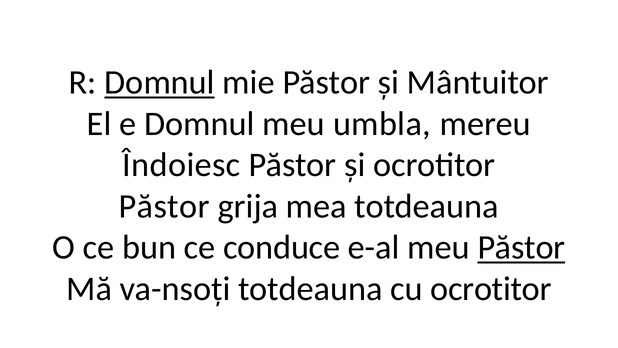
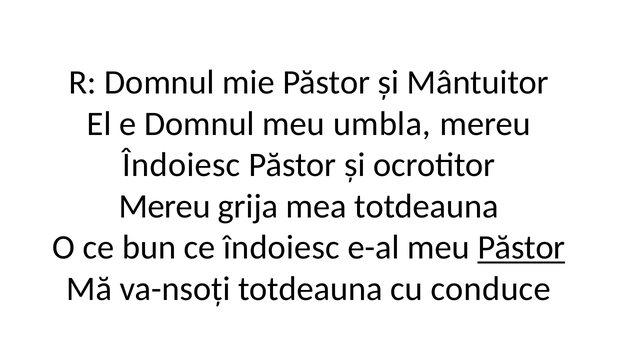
Domnul underline: present -> none (160, 83)
Păstor: Păstor -> Mereu (165, 206)
ce conduce: conduce -> îndoiesc (281, 247)
cu ocrotitor: ocrotitor -> conduce (491, 288)
